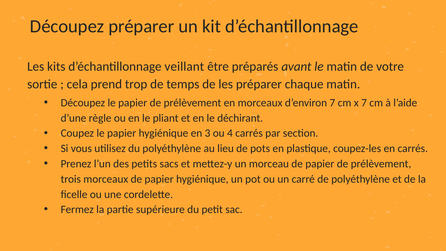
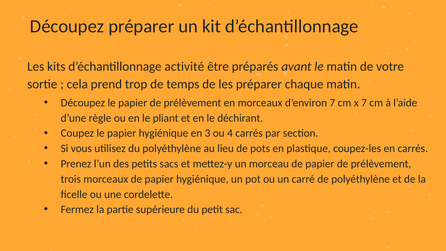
veillant: veillant -> activité (184, 66)
